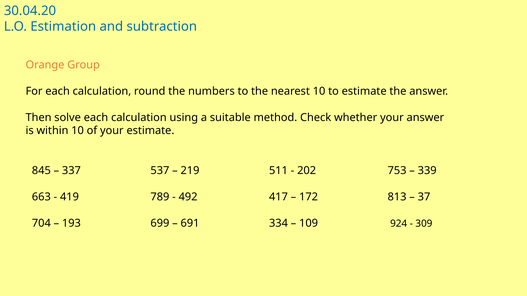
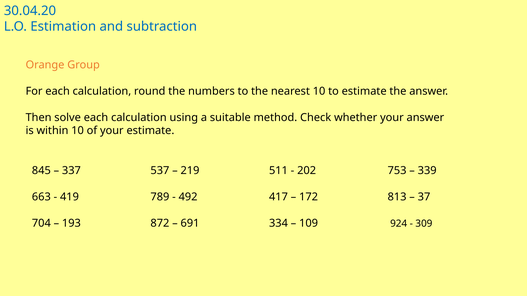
699: 699 -> 872 (160, 224)
